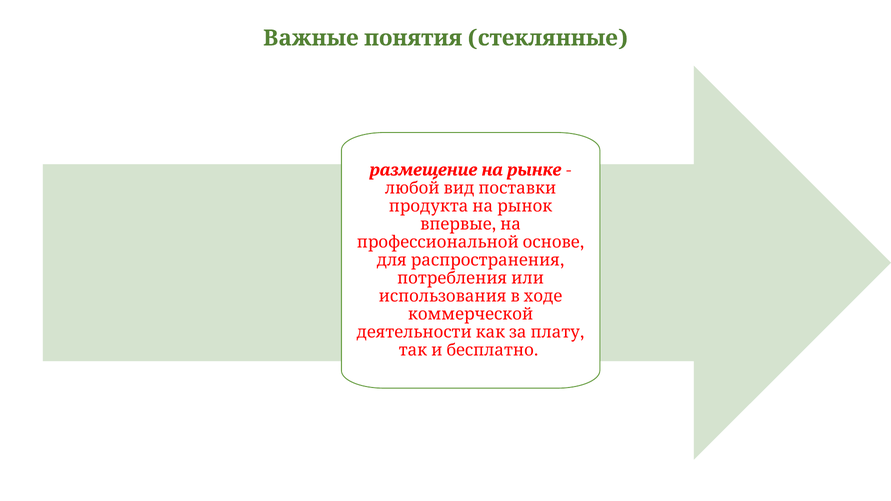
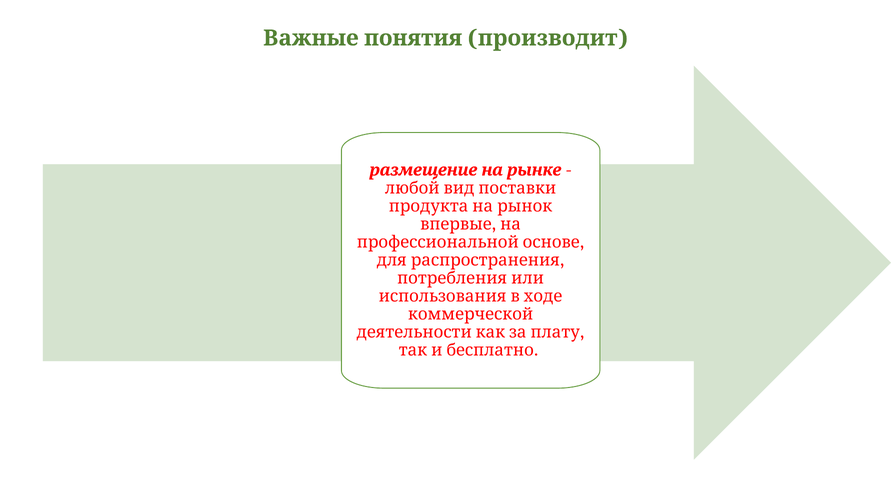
стеклянные: стеклянные -> производит (548, 38)
